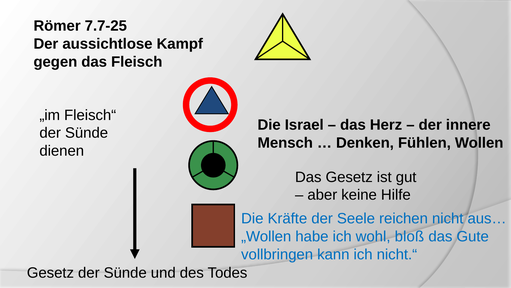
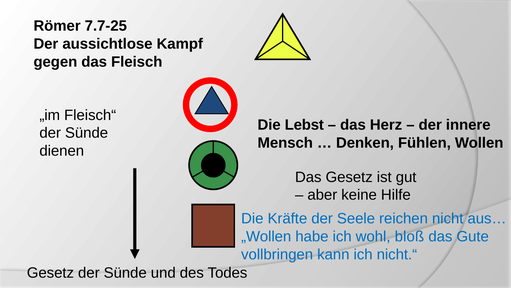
Israel: Israel -> Lebst (304, 125)
